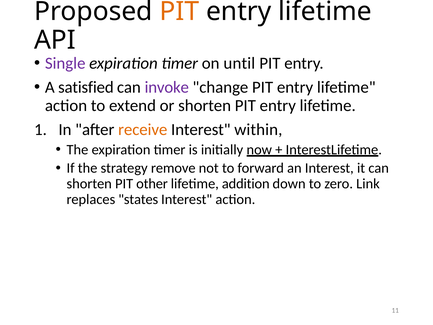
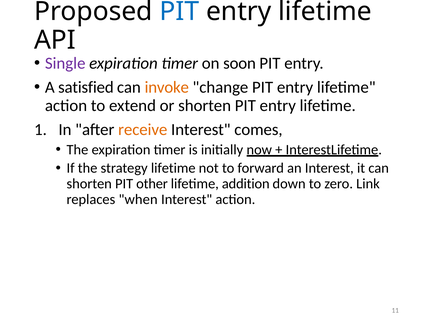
PIT colour: orange -> blue (179, 12)
until: until -> soon (240, 63)
invoke colour: purple -> orange (167, 87)
within: within -> comes (258, 130)
strategy remove: remove -> lifetime (173, 168)
states: states -> when (138, 199)
